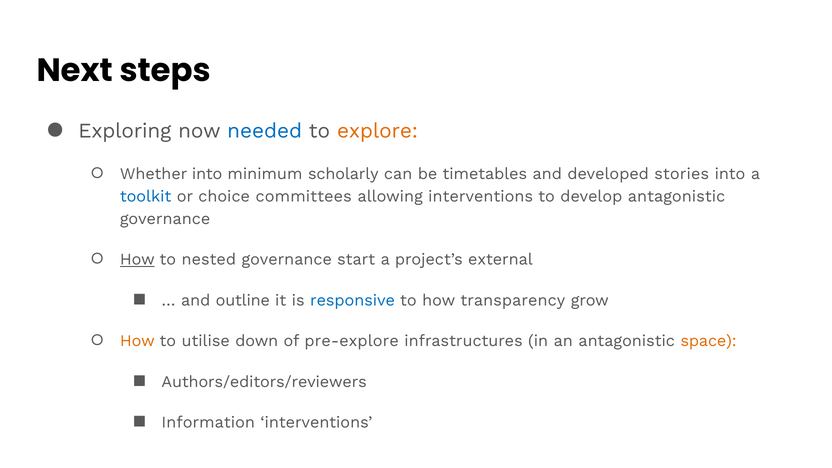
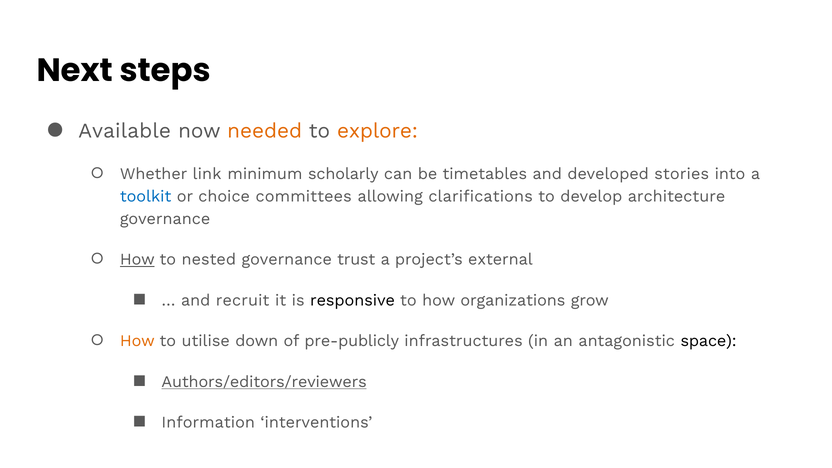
Exploring: Exploring -> Available (125, 131)
needed colour: blue -> orange (265, 131)
Whether into: into -> link (207, 174)
allowing interventions: interventions -> clarifications (481, 196)
develop antagonistic: antagonistic -> architecture (677, 196)
start: start -> trust (356, 259)
outline: outline -> recruit (243, 300)
responsive colour: blue -> black (352, 300)
transparency: transparency -> organizations (513, 300)
pre-explore: pre-explore -> pre-publicly (352, 341)
space colour: orange -> black (709, 341)
Authors/editors/reviewers underline: none -> present (264, 382)
